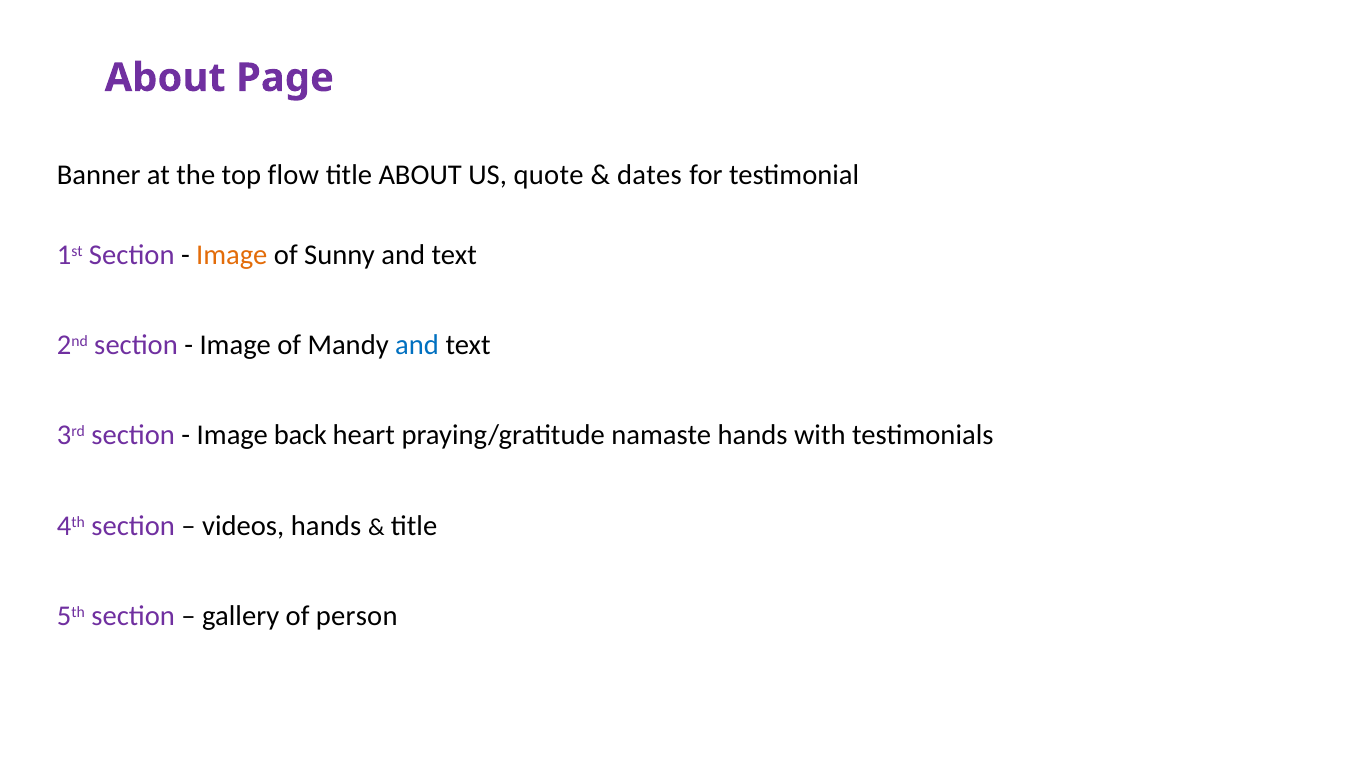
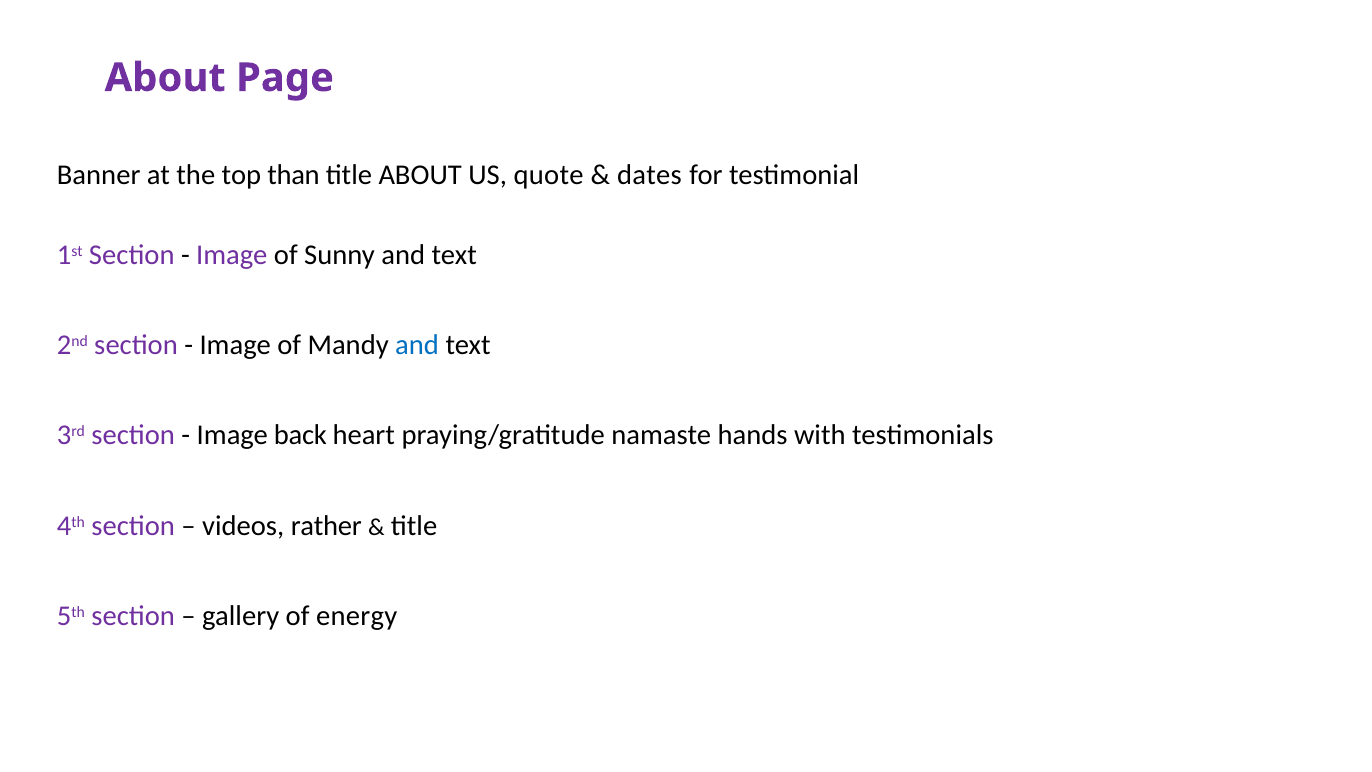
flow: flow -> than (294, 175)
Image colour: orange -> purple (232, 255)
videos hands: hands -> rather (326, 526)
person: person -> energy (357, 616)
